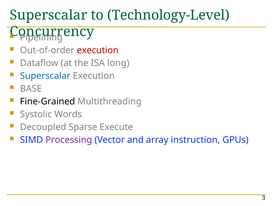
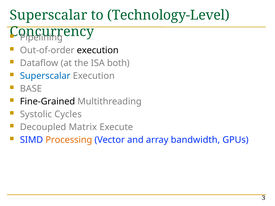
execution colour: red -> black (98, 50)
long: long -> both (118, 63)
Words: Words -> Cycles (68, 114)
Sparse: Sparse -> Matrix (83, 127)
Processing colour: purple -> orange (69, 140)
instruction: instruction -> bandwidth (195, 140)
